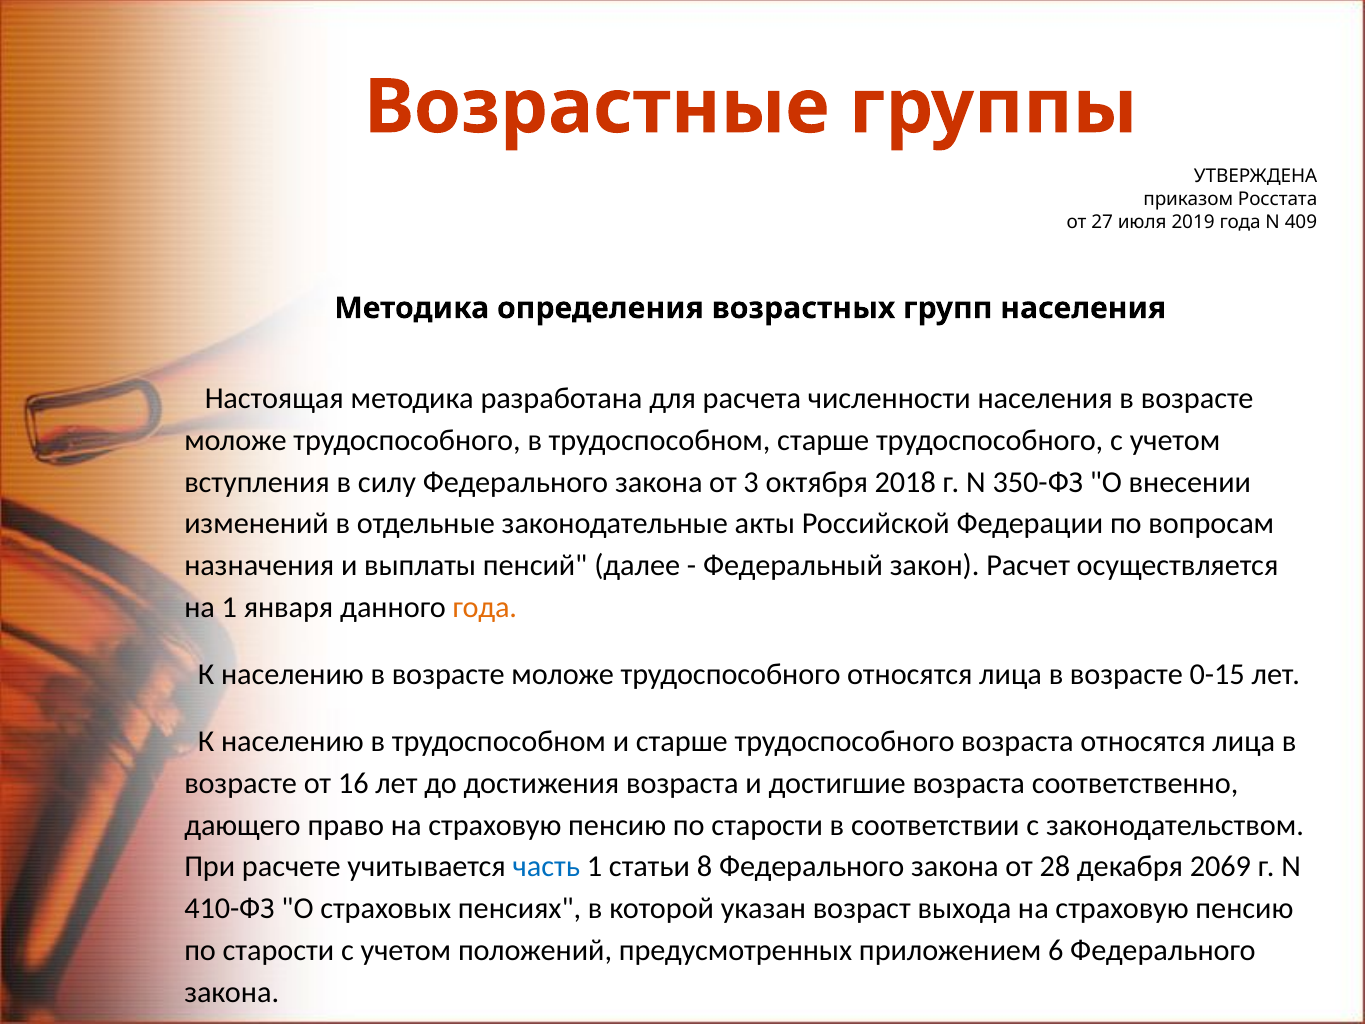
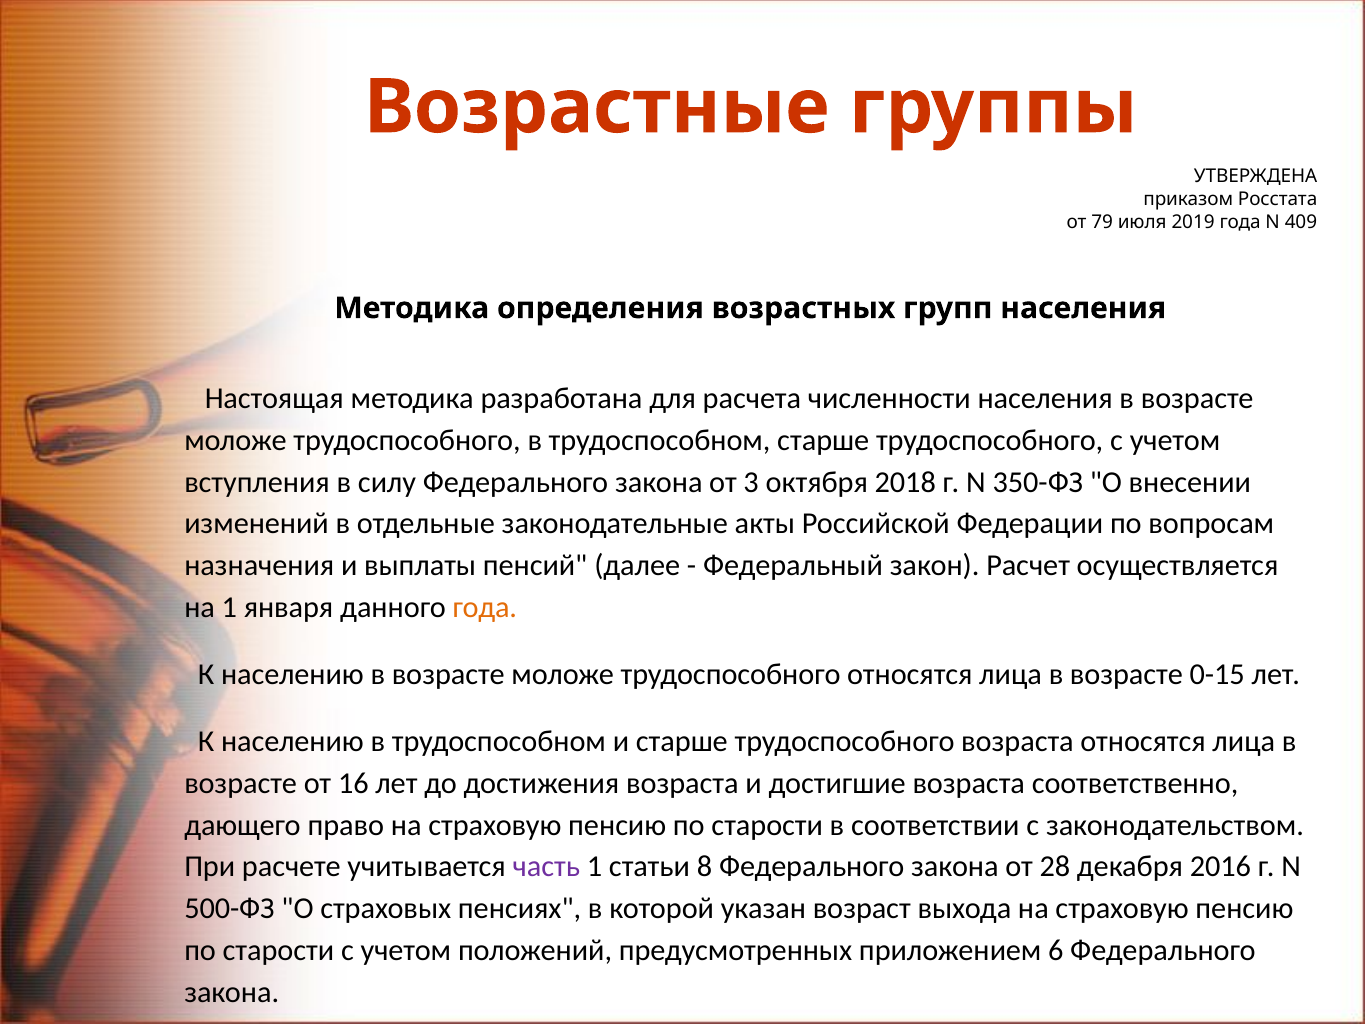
27: 27 -> 79 (1102, 222)
часть colour: blue -> purple (546, 867)
2069: 2069 -> 2016 (1220, 867)
410-ФЗ: 410-ФЗ -> 500-ФЗ (229, 908)
